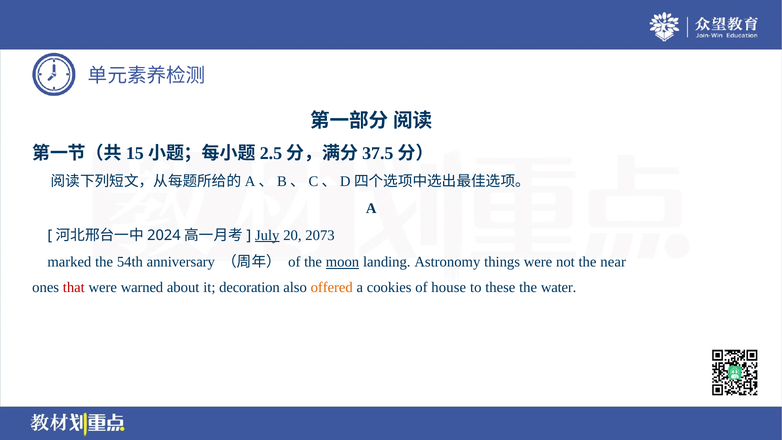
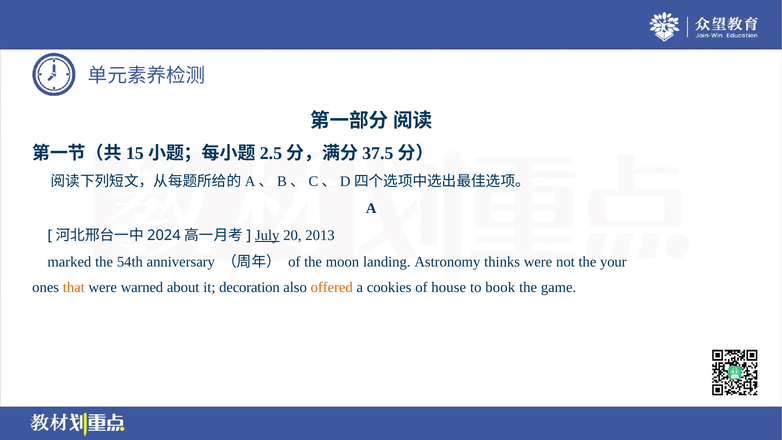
2073: 2073 -> 2013 (320, 235)
moon underline: present -> none (343, 262)
things: things -> thinks (502, 262)
near: near -> your (613, 262)
that colour: red -> orange (74, 287)
these: these -> book (500, 287)
water: water -> game (559, 287)
